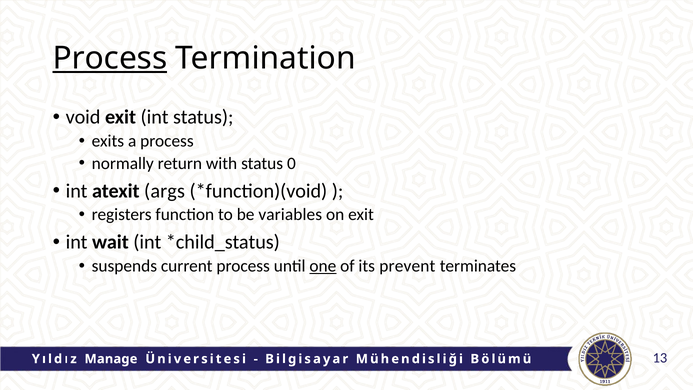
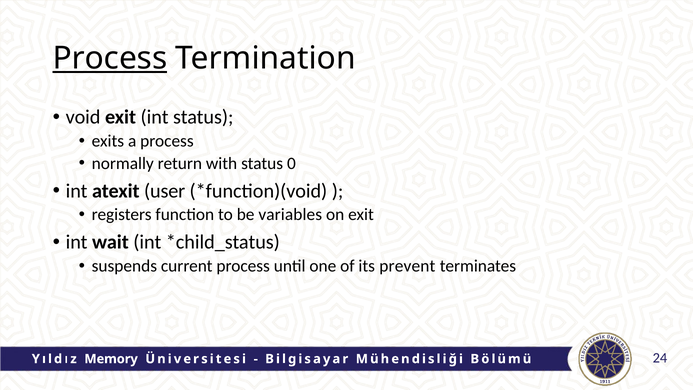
args: args -> user (165, 191)
one underline: present -> none (323, 266)
Manage: Manage -> Memory (111, 359)
13: 13 -> 24 (660, 358)
